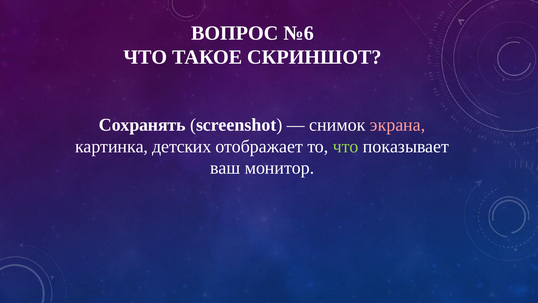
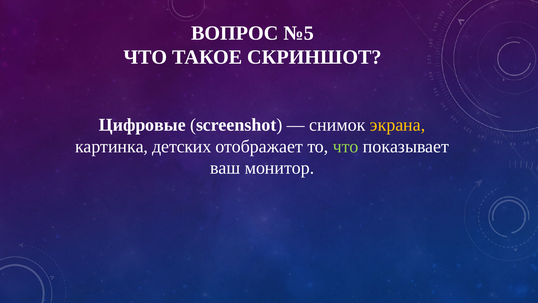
№6: №6 -> №5 (299, 33)
Сохранять: Сохранять -> Цифровые (142, 125)
экрана colour: pink -> yellow (398, 125)
